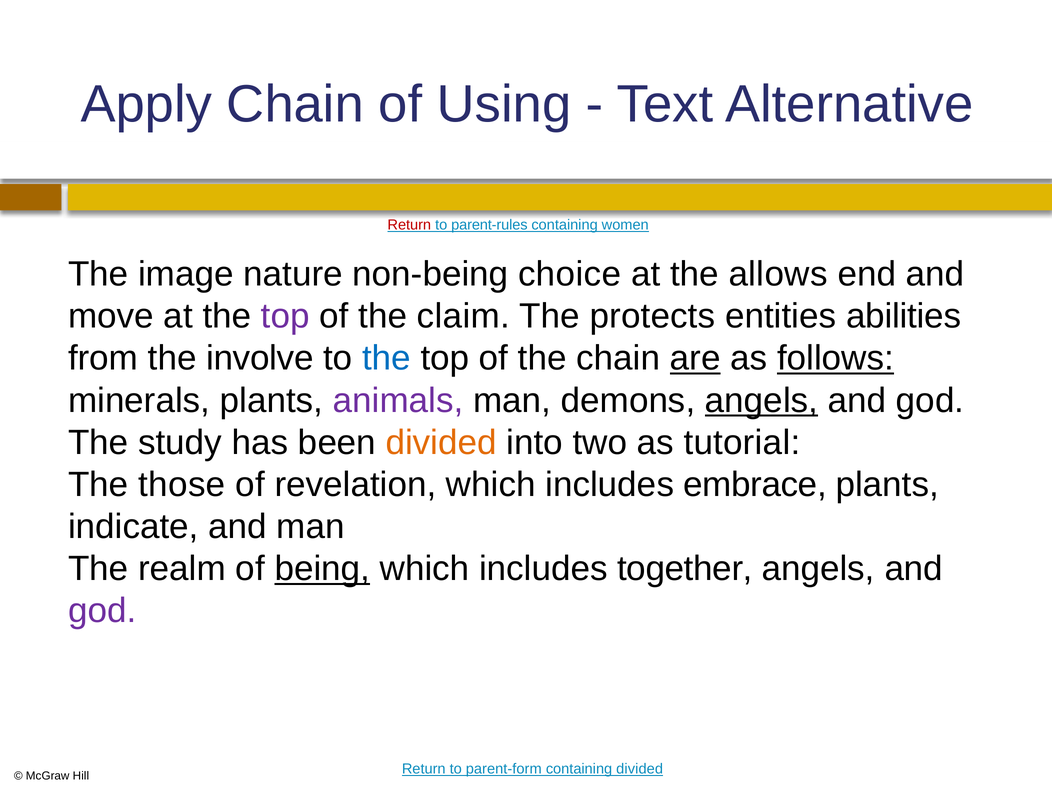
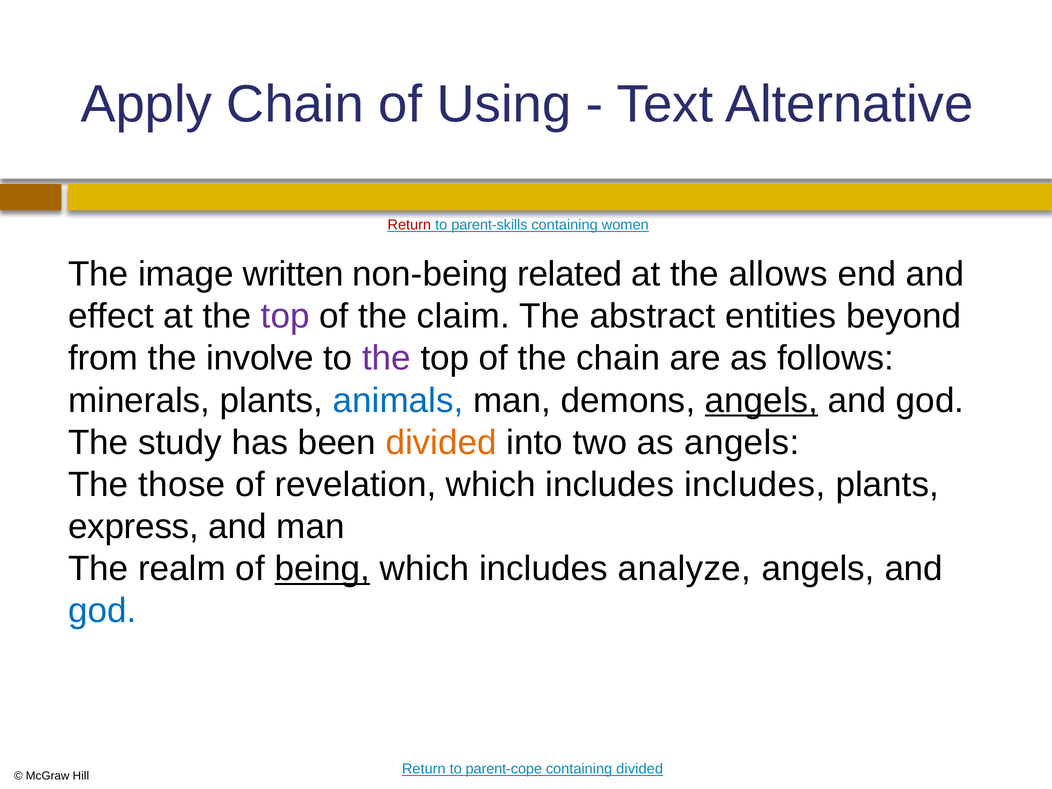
parent-rules: parent-rules -> parent-skills (489, 225)
nature: nature -> written (293, 274)
choice: choice -> related (570, 274)
move: move -> effect (111, 316)
protects: protects -> abstract (652, 316)
abilities: abilities -> beyond (904, 316)
the colour: blue -> purple (386, 358)
are underline: present -> none (695, 358)
follows underline: present -> none (836, 358)
animals colour: purple -> blue (398, 400)
as tutorial: tutorial -> angels (742, 443)
includes embrace: embrace -> includes (755, 485)
indicate: indicate -> express (133, 527)
together: together -> analyze (684, 569)
god colour: purple -> blue (102, 611)
parent-form: parent-form -> parent-cope (504, 769)
